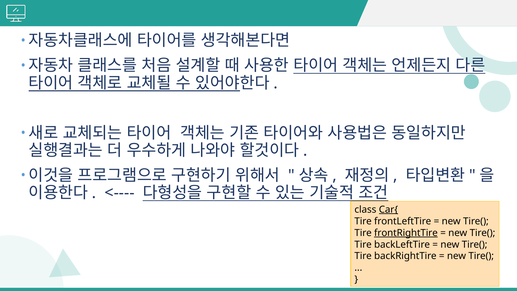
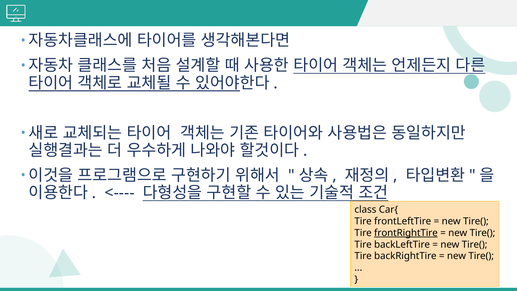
Car{ underline: present -> none (388, 209)
